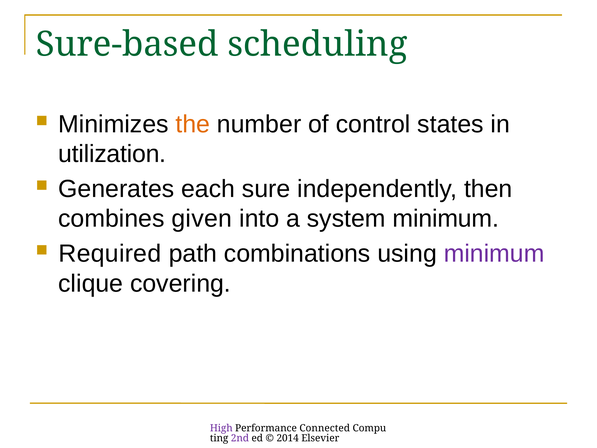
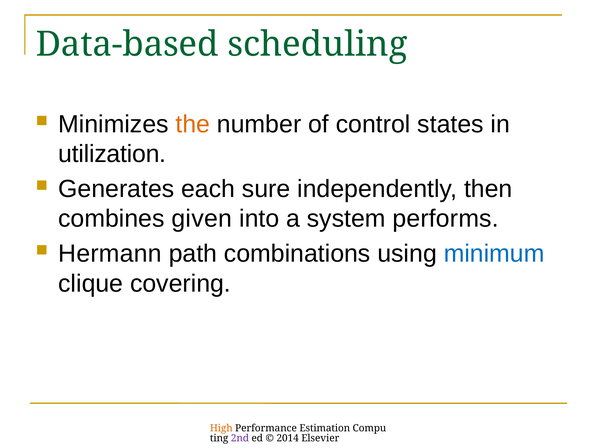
Sure-based: Sure-based -> Data-based (127, 44)
system minimum: minimum -> performs (446, 219)
Required: Required -> Hermann (110, 253)
minimum colour: purple -> blue (494, 253)
High colour: purple -> orange (221, 428)
Connected: Connected -> Estimation (325, 428)
